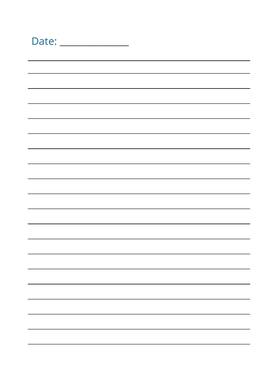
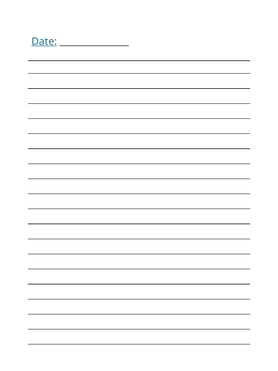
Date underline: none -> present (44, 41)
